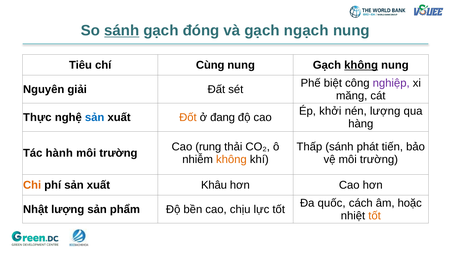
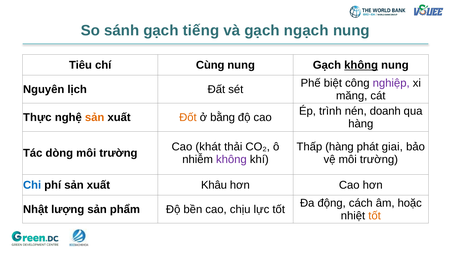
sánh underline: present -> none (122, 31)
đóng: đóng -> tiếng (201, 31)
giải: giải -> lịch (77, 89)
khởi: khởi -> trình (330, 111)
lượng: lượng -> doanh (385, 111)
sản colour: blue -> orange (95, 117)
đang: đang -> bằng (223, 117)
rung: rung -> khát (208, 147)
Thấp sánh: sánh -> hàng (339, 147)
tiến: tiến -> giai (392, 147)
hành: hành -> dòng (59, 153)
không colour: orange -> purple (231, 159)
Chi colour: orange -> blue (32, 185)
quốc: quốc -> động (332, 203)
